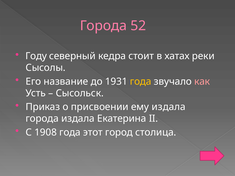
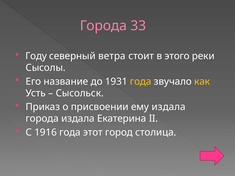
52: 52 -> 33 (138, 26)
кедра: кедра -> ветра (112, 56)
хатах: хатах -> этого (177, 56)
как colour: pink -> yellow (202, 82)
1908: 1908 -> 1916 (46, 132)
